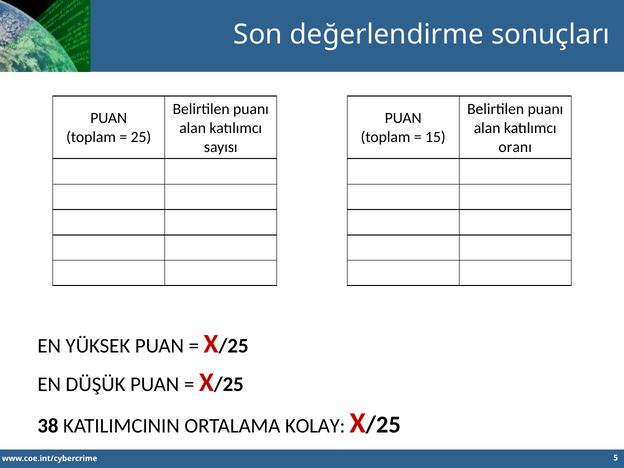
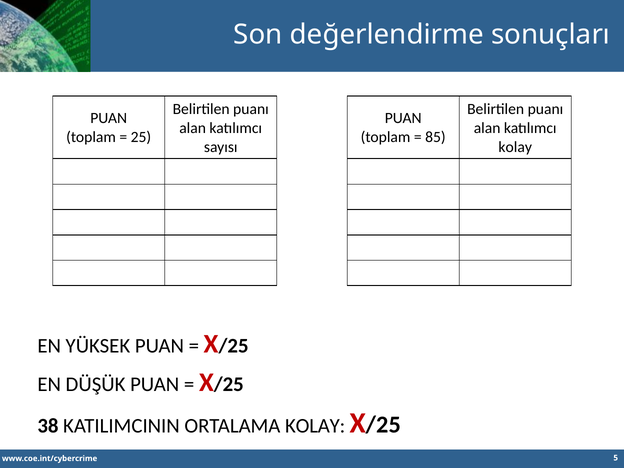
15: 15 -> 85 (435, 137)
oranı: oranı -> kolay (515, 147)
